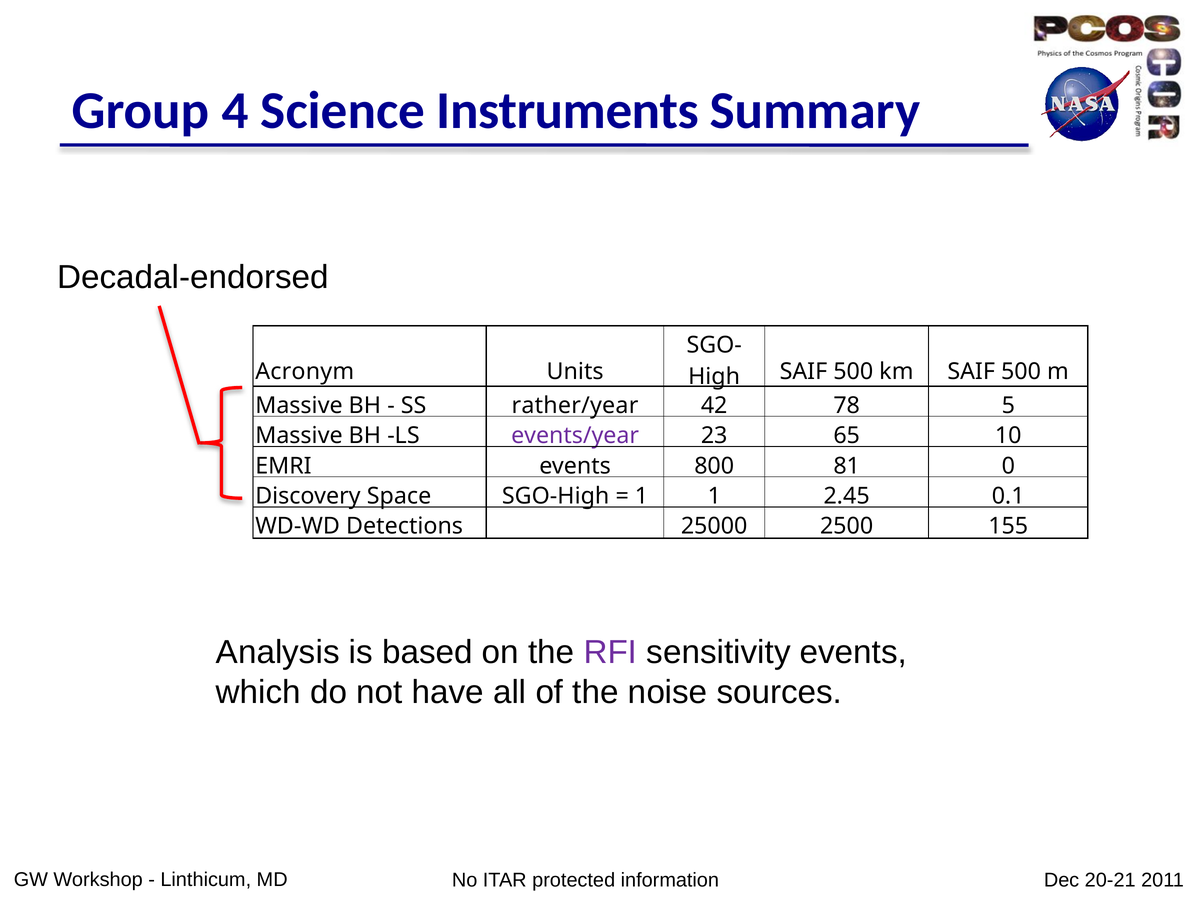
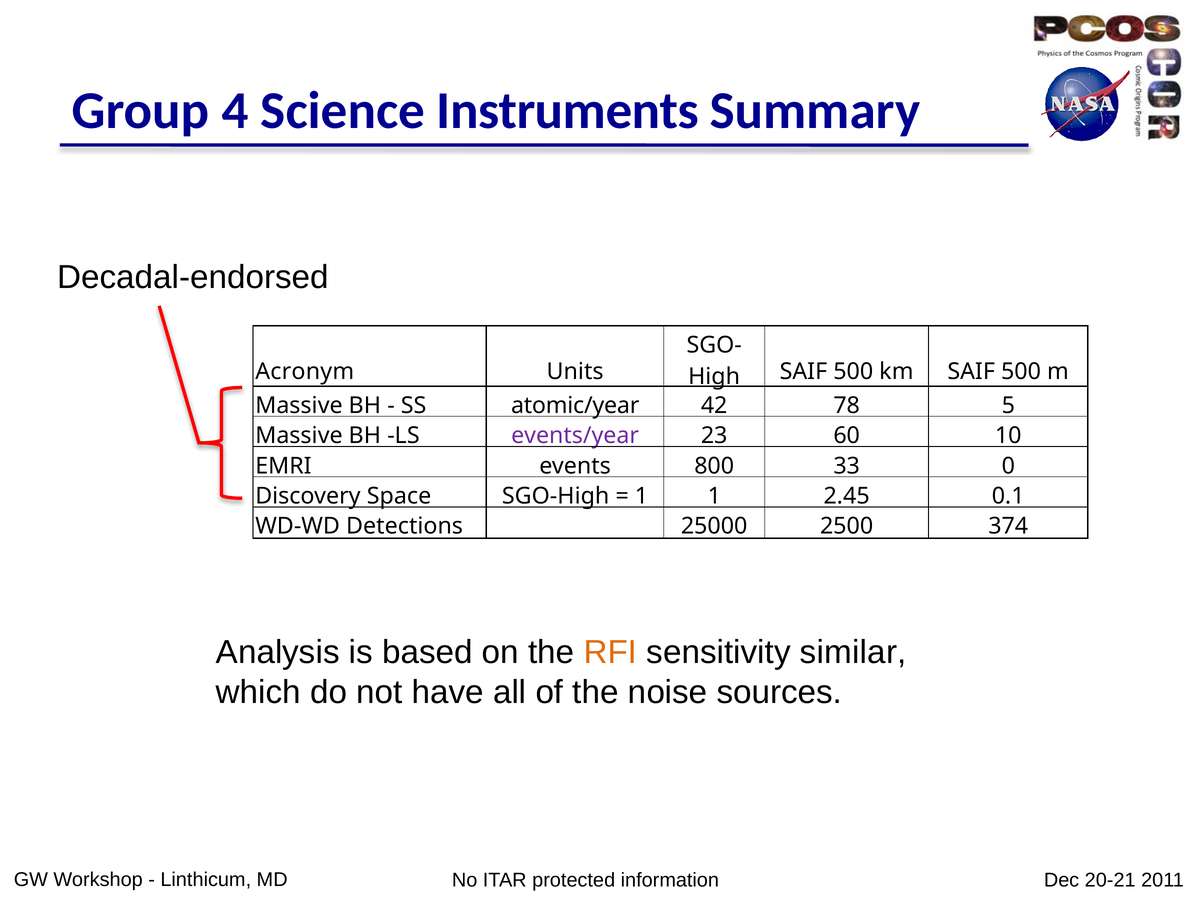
rather/year: rather/year -> atomic/year (575, 406)
65: 65 -> 60 (847, 436)
81: 81 -> 33 (847, 466)
155: 155 -> 374 (1008, 526)
RFI colour: purple -> orange (610, 652)
sensitivity events: events -> similar (853, 652)
